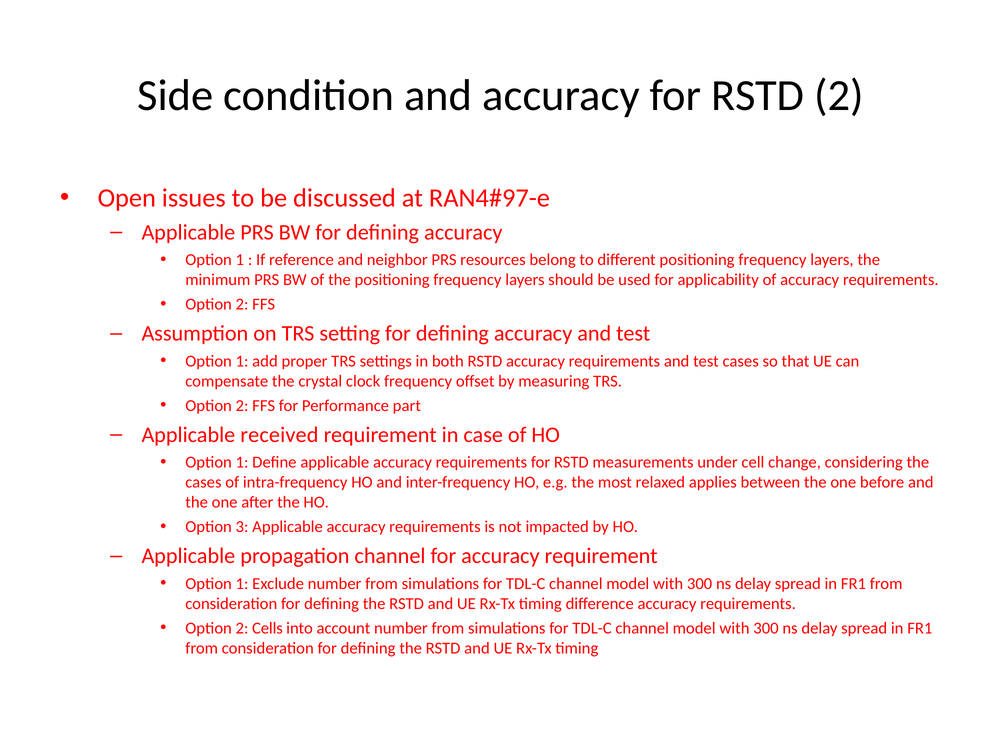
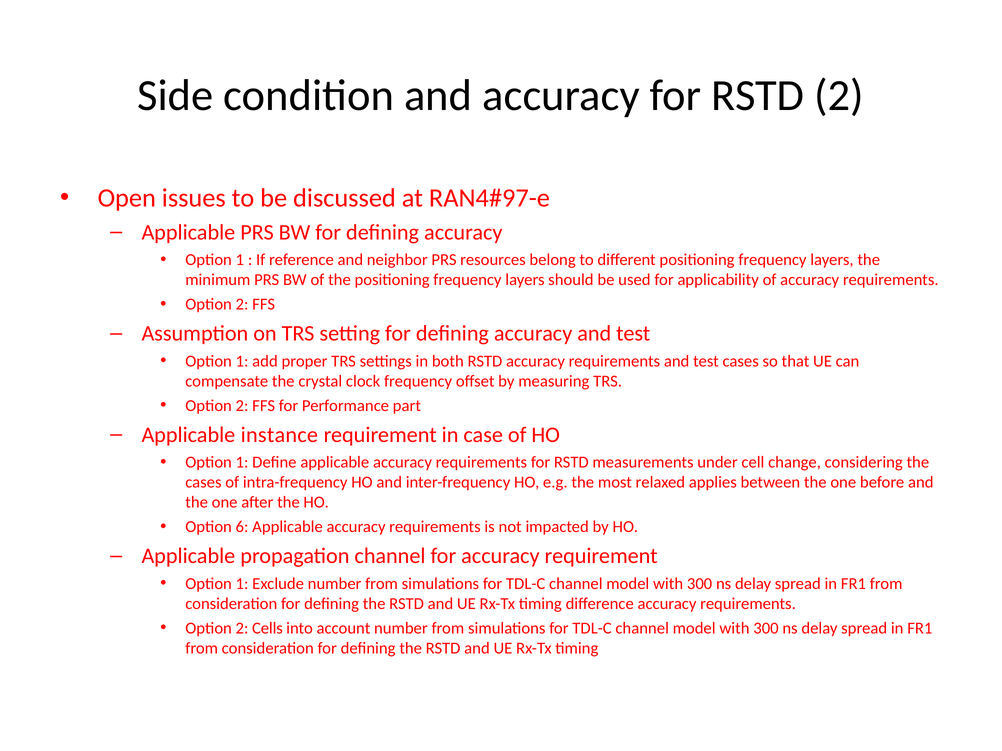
received: received -> instance (279, 435)
3: 3 -> 6 (242, 527)
